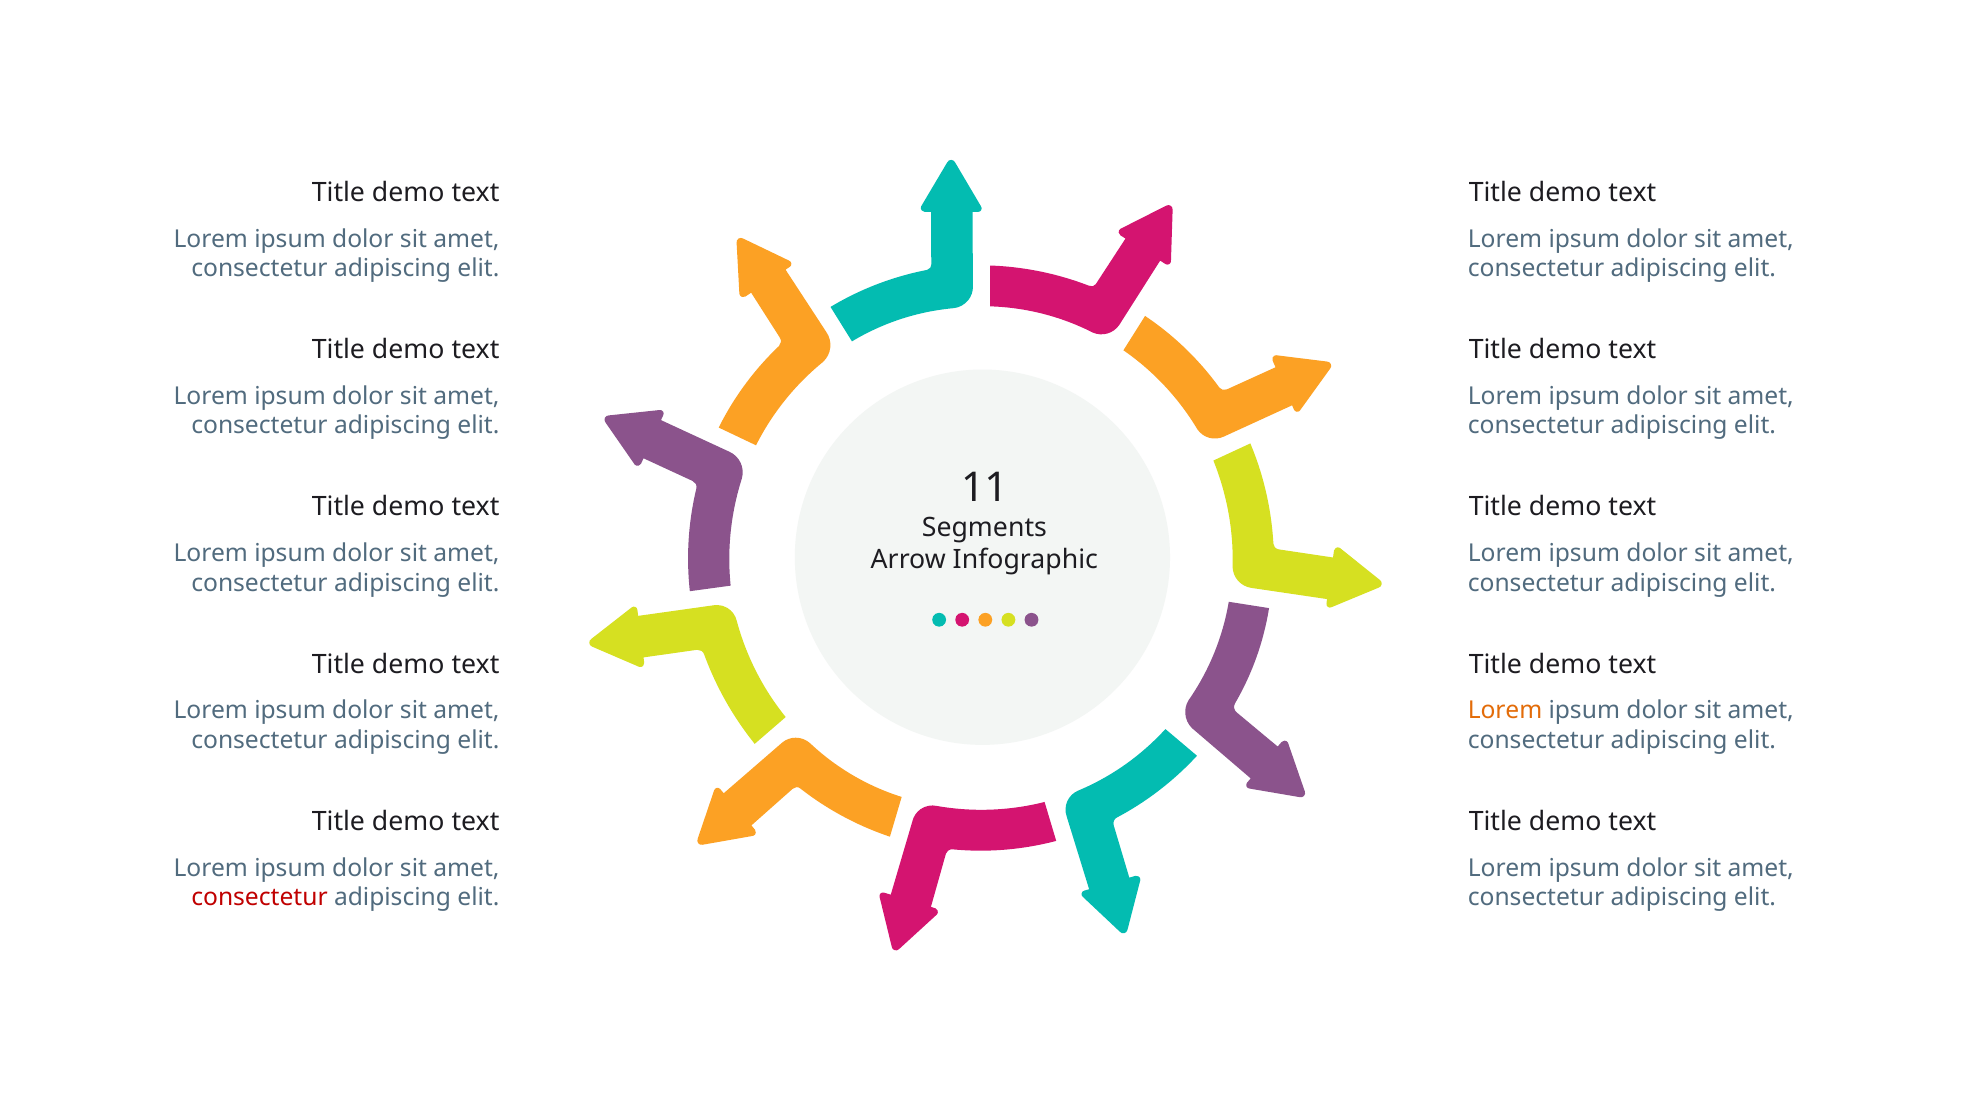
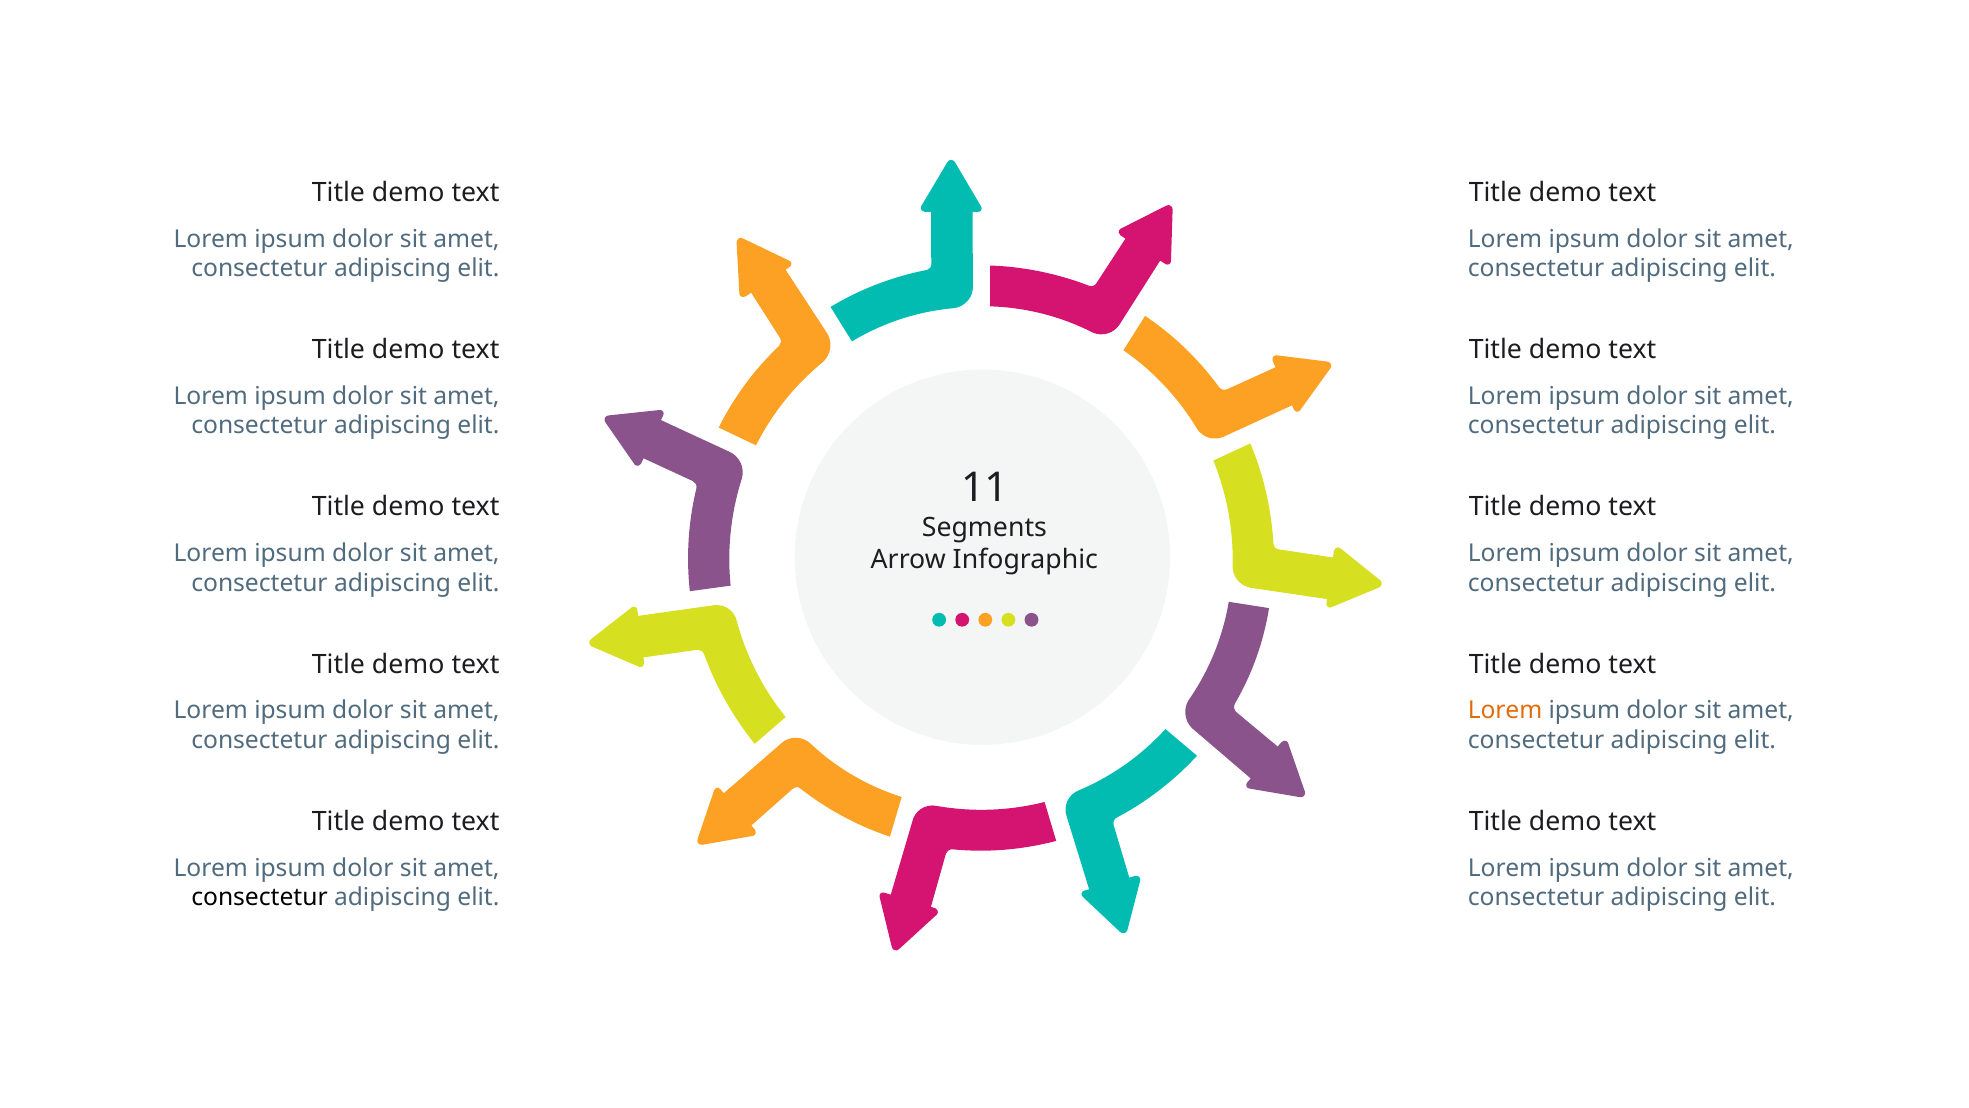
consectetur colour: red -> black (259, 897)
